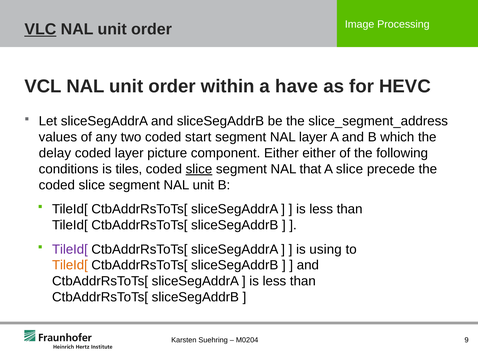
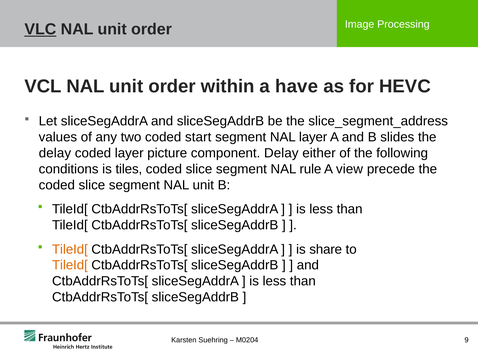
which: which -> slides (397, 137)
component Either: Either -> Delay (281, 153)
slice underline: present -> none (199, 169)
that: that -> rule (310, 169)
A slice: slice -> view (350, 169)
TileId[ colour: purple -> orange (70, 249)
using: using -> share (326, 249)
